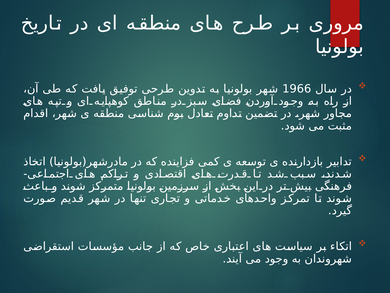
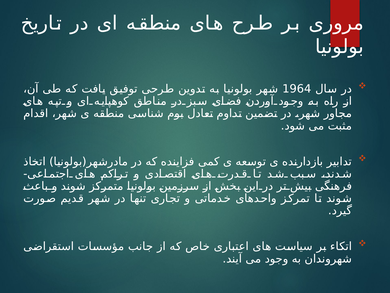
1966: 1966 -> 1964 (297, 89)
